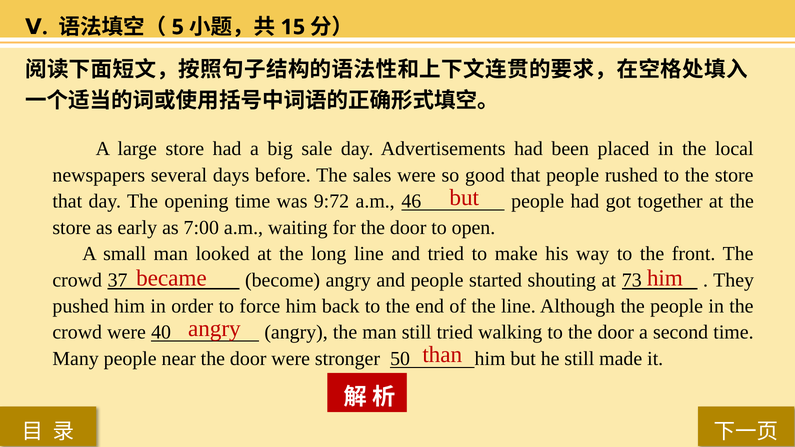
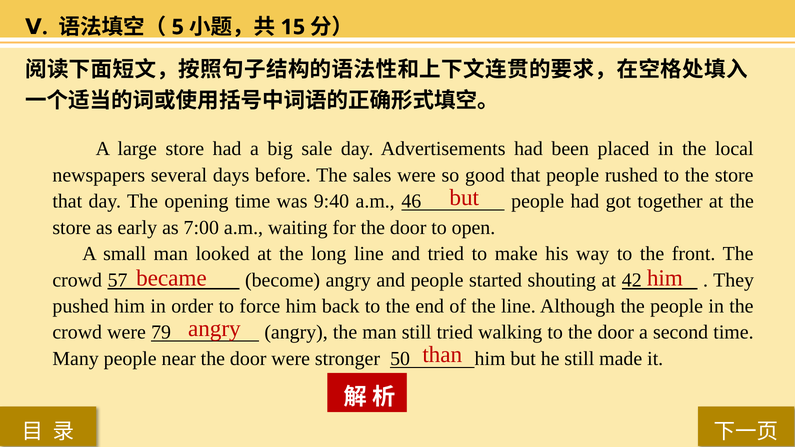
9:72: 9:72 -> 9:40 (331, 201)
37: 37 -> 57 (118, 280)
73: 73 -> 42 (632, 280)
40: 40 -> 79 (161, 333)
